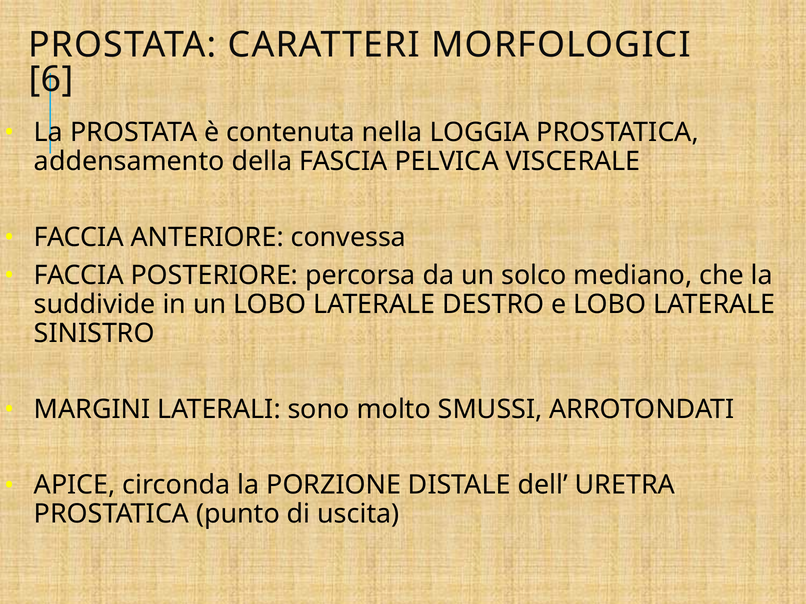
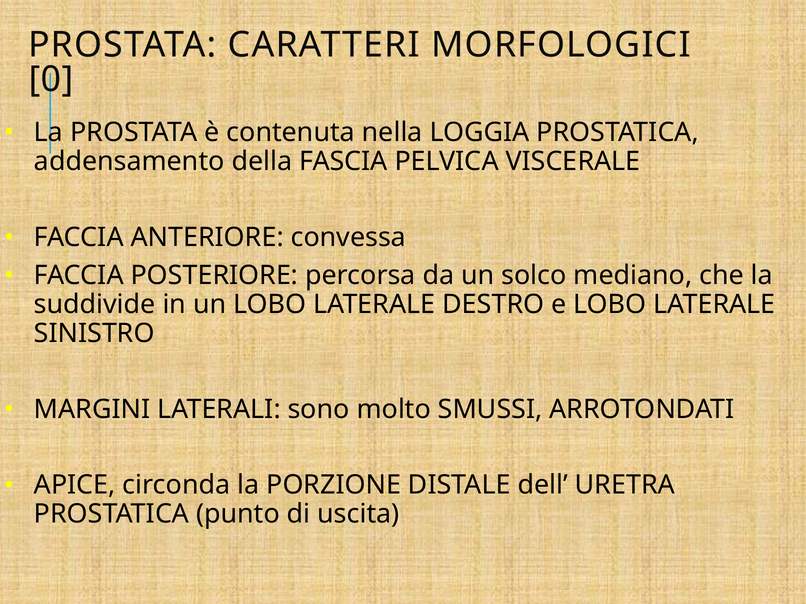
6: 6 -> 0 (51, 80)
